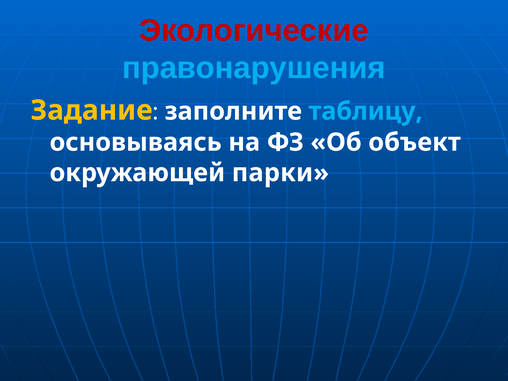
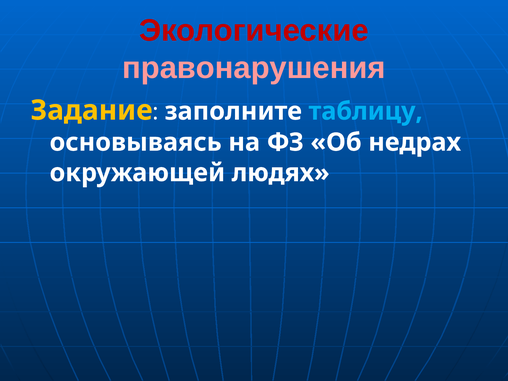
правонарушения colour: light blue -> pink (254, 68)
объект: объект -> недрах (415, 142)
парки: парки -> людях (281, 173)
